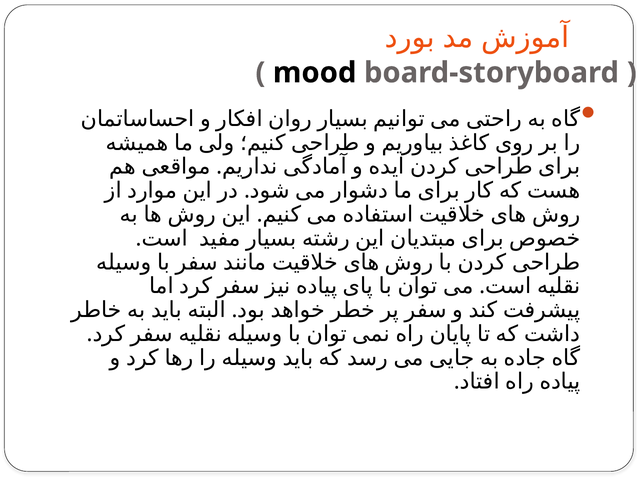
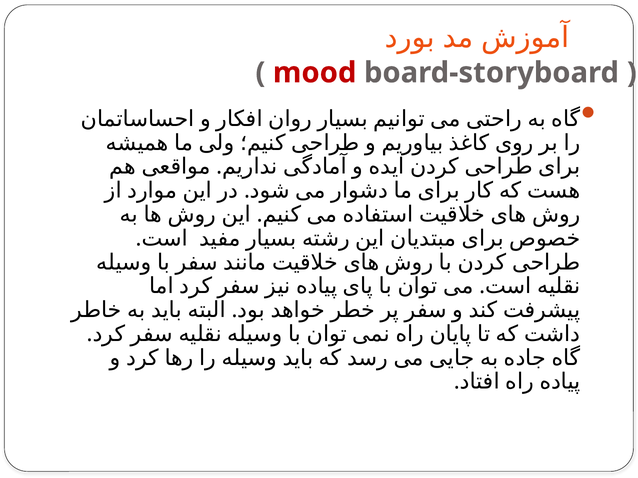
mood colour: black -> red (315, 73)
